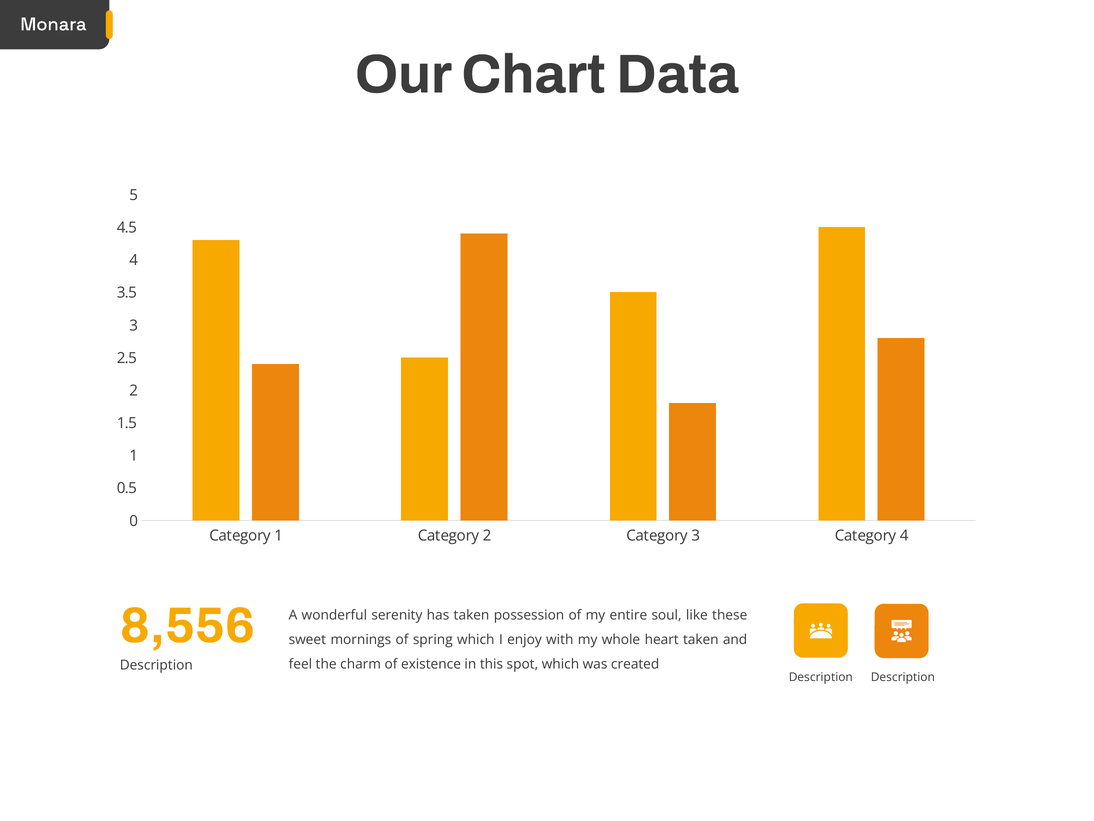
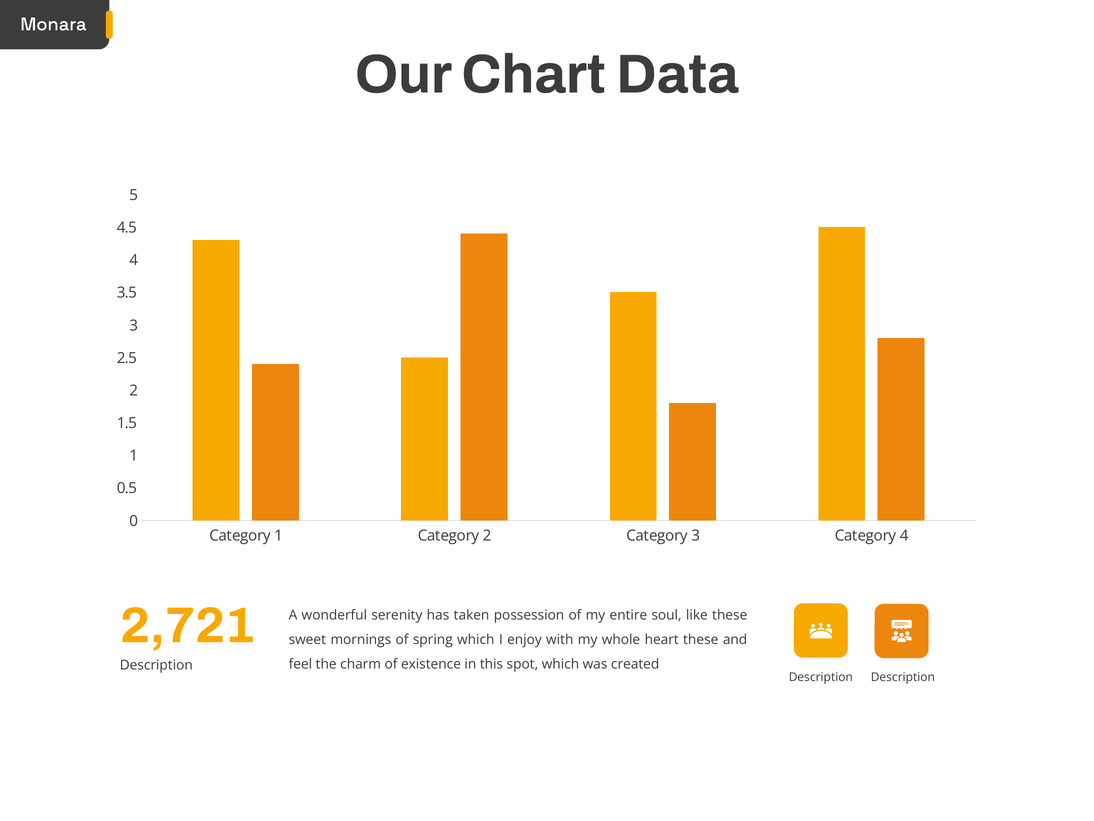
8,556: 8,556 -> 2,721 (187, 625)
heart taken: taken -> these (701, 639)
